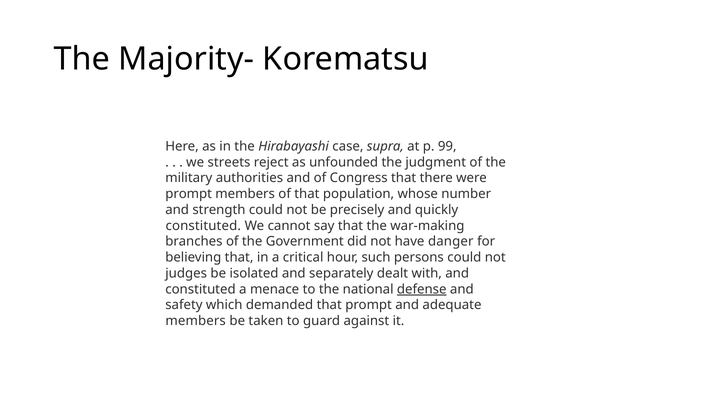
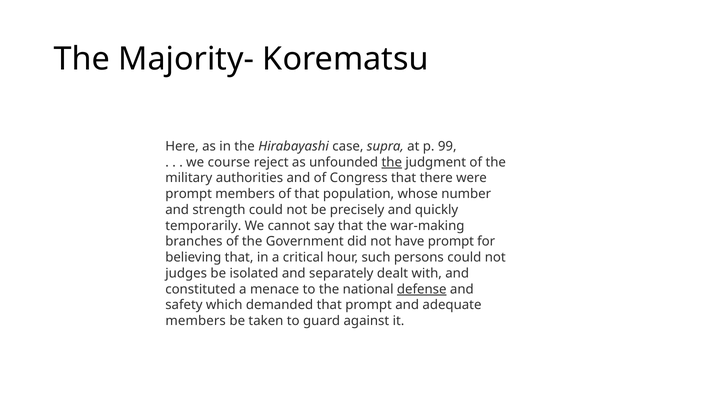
streets: streets -> course (229, 162)
the underline: none -> present (392, 162)
constituted: constituted -> temporarily (203, 226)
have danger: danger -> prompt (451, 242)
